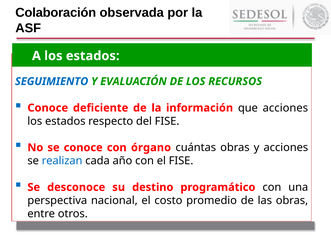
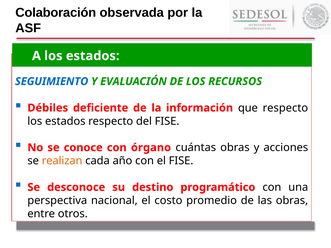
Conoce: Conoce -> Débiles (48, 108)
que acciones: acciones -> respecto (285, 108)
realizan colour: blue -> orange (62, 161)
